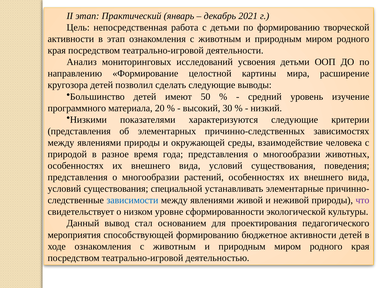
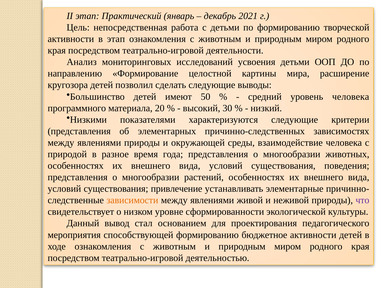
уровень изучение: изучение -> человека (351, 97)
специальной: специальной -> привлечение (177, 189)
зависимости colour: blue -> orange (132, 200)
